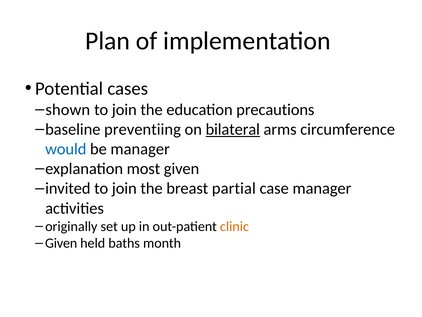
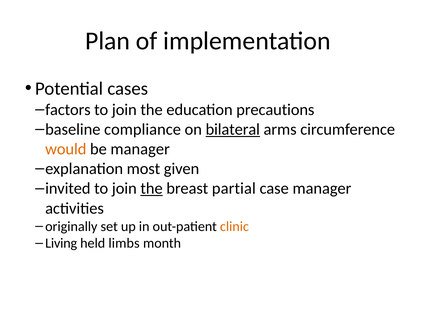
shown: shown -> factors (68, 109)
preventiing: preventiing -> compliance (143, 129)
would colour: blue -> orange (66, 149)
the underline: none -> present (152, 188)
Given: Given -> Living (61, 243)
baths: baths -> limbs (124, 243)
